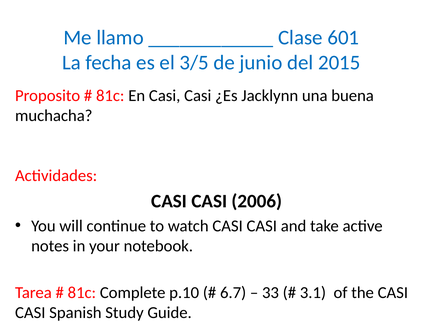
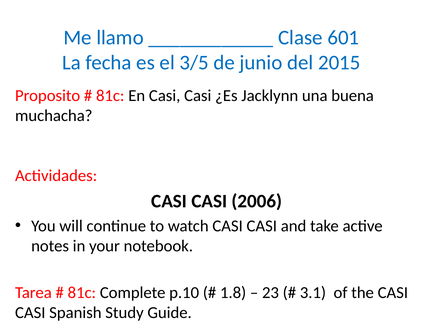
6.7: 6.7 -> 1.8 (233, 293)
33: 33 -> 23 (271, 293)
